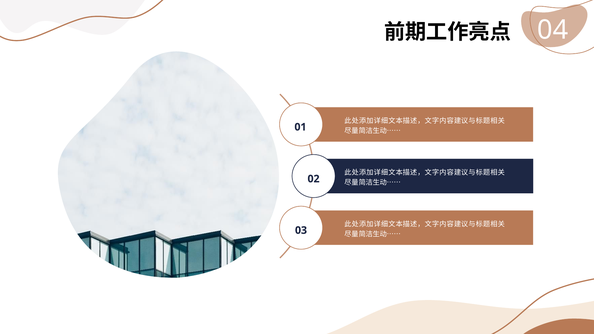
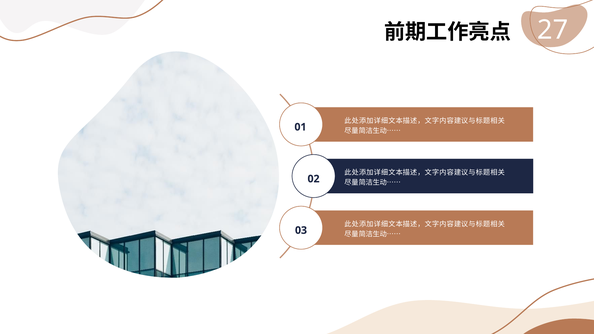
04: 04 -> 27 (553, 30)
